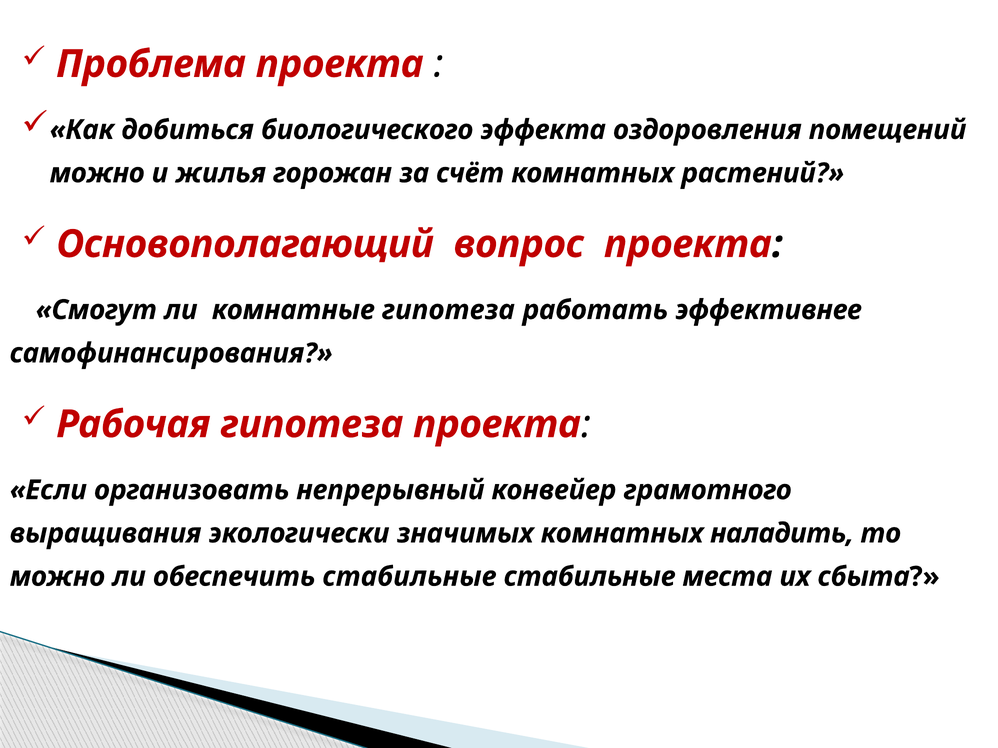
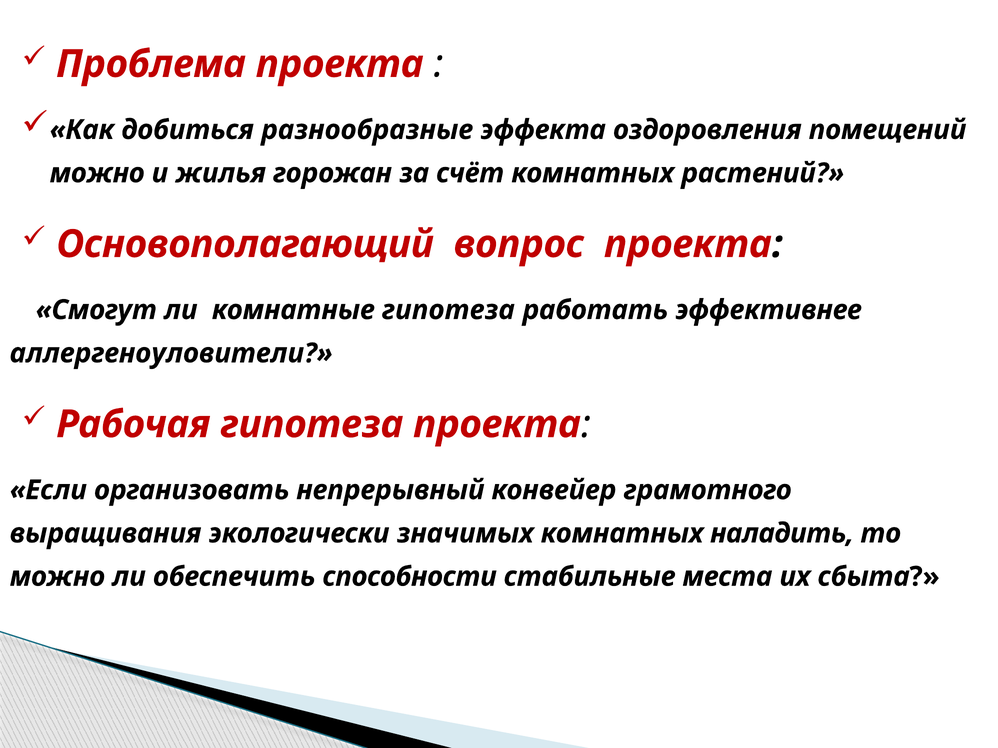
биологического: биологического -> разнообразные (367, 130)
самофинансирования: самофинансирования -> аллергеноуловители (171, 353)
обеспечить стабильные: стабильные -> способности (410, 577)
